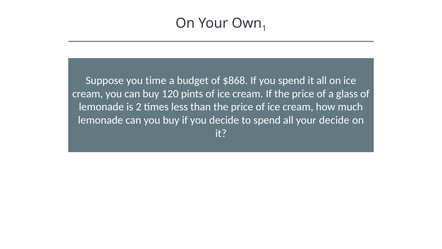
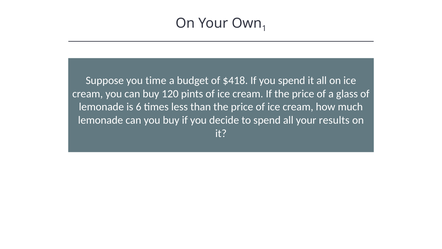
$868: $868 -> $418 (235, 80)
2: 2 -> 6 (139, 107)
your decide: decide -> results (334, 120)
